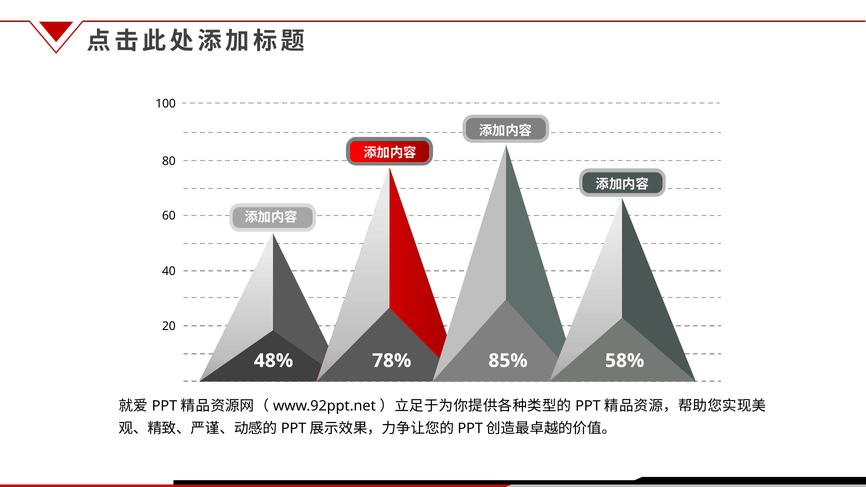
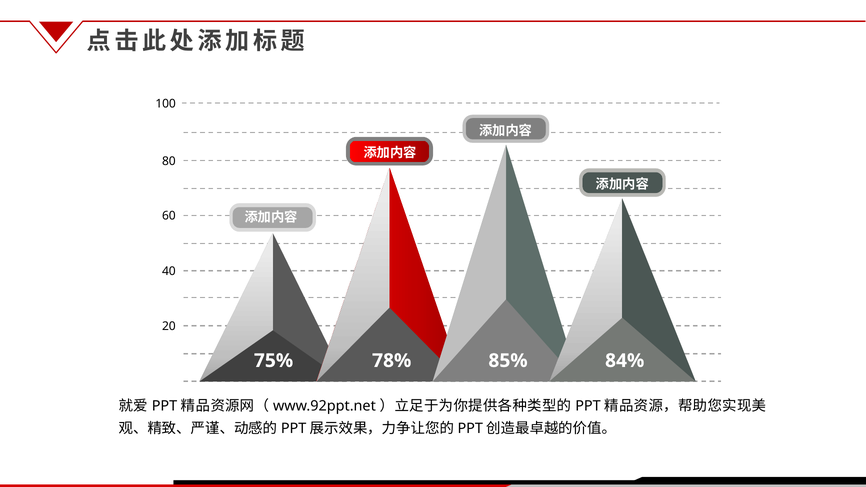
48%: 48% -> 75% (274, 361)
58%: 58% -> 84% (625, 361)
